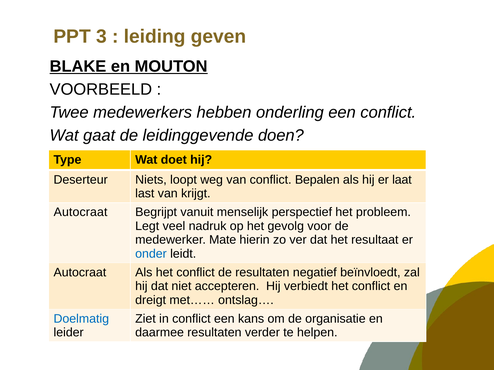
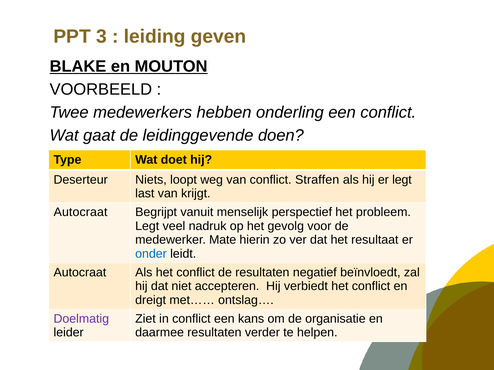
Bepalen: Bepalen -> Straffen (317, 180)
er laat: laat -> legt (402, 180)
Doelmatig colour: blue -> purple (81, 319)
